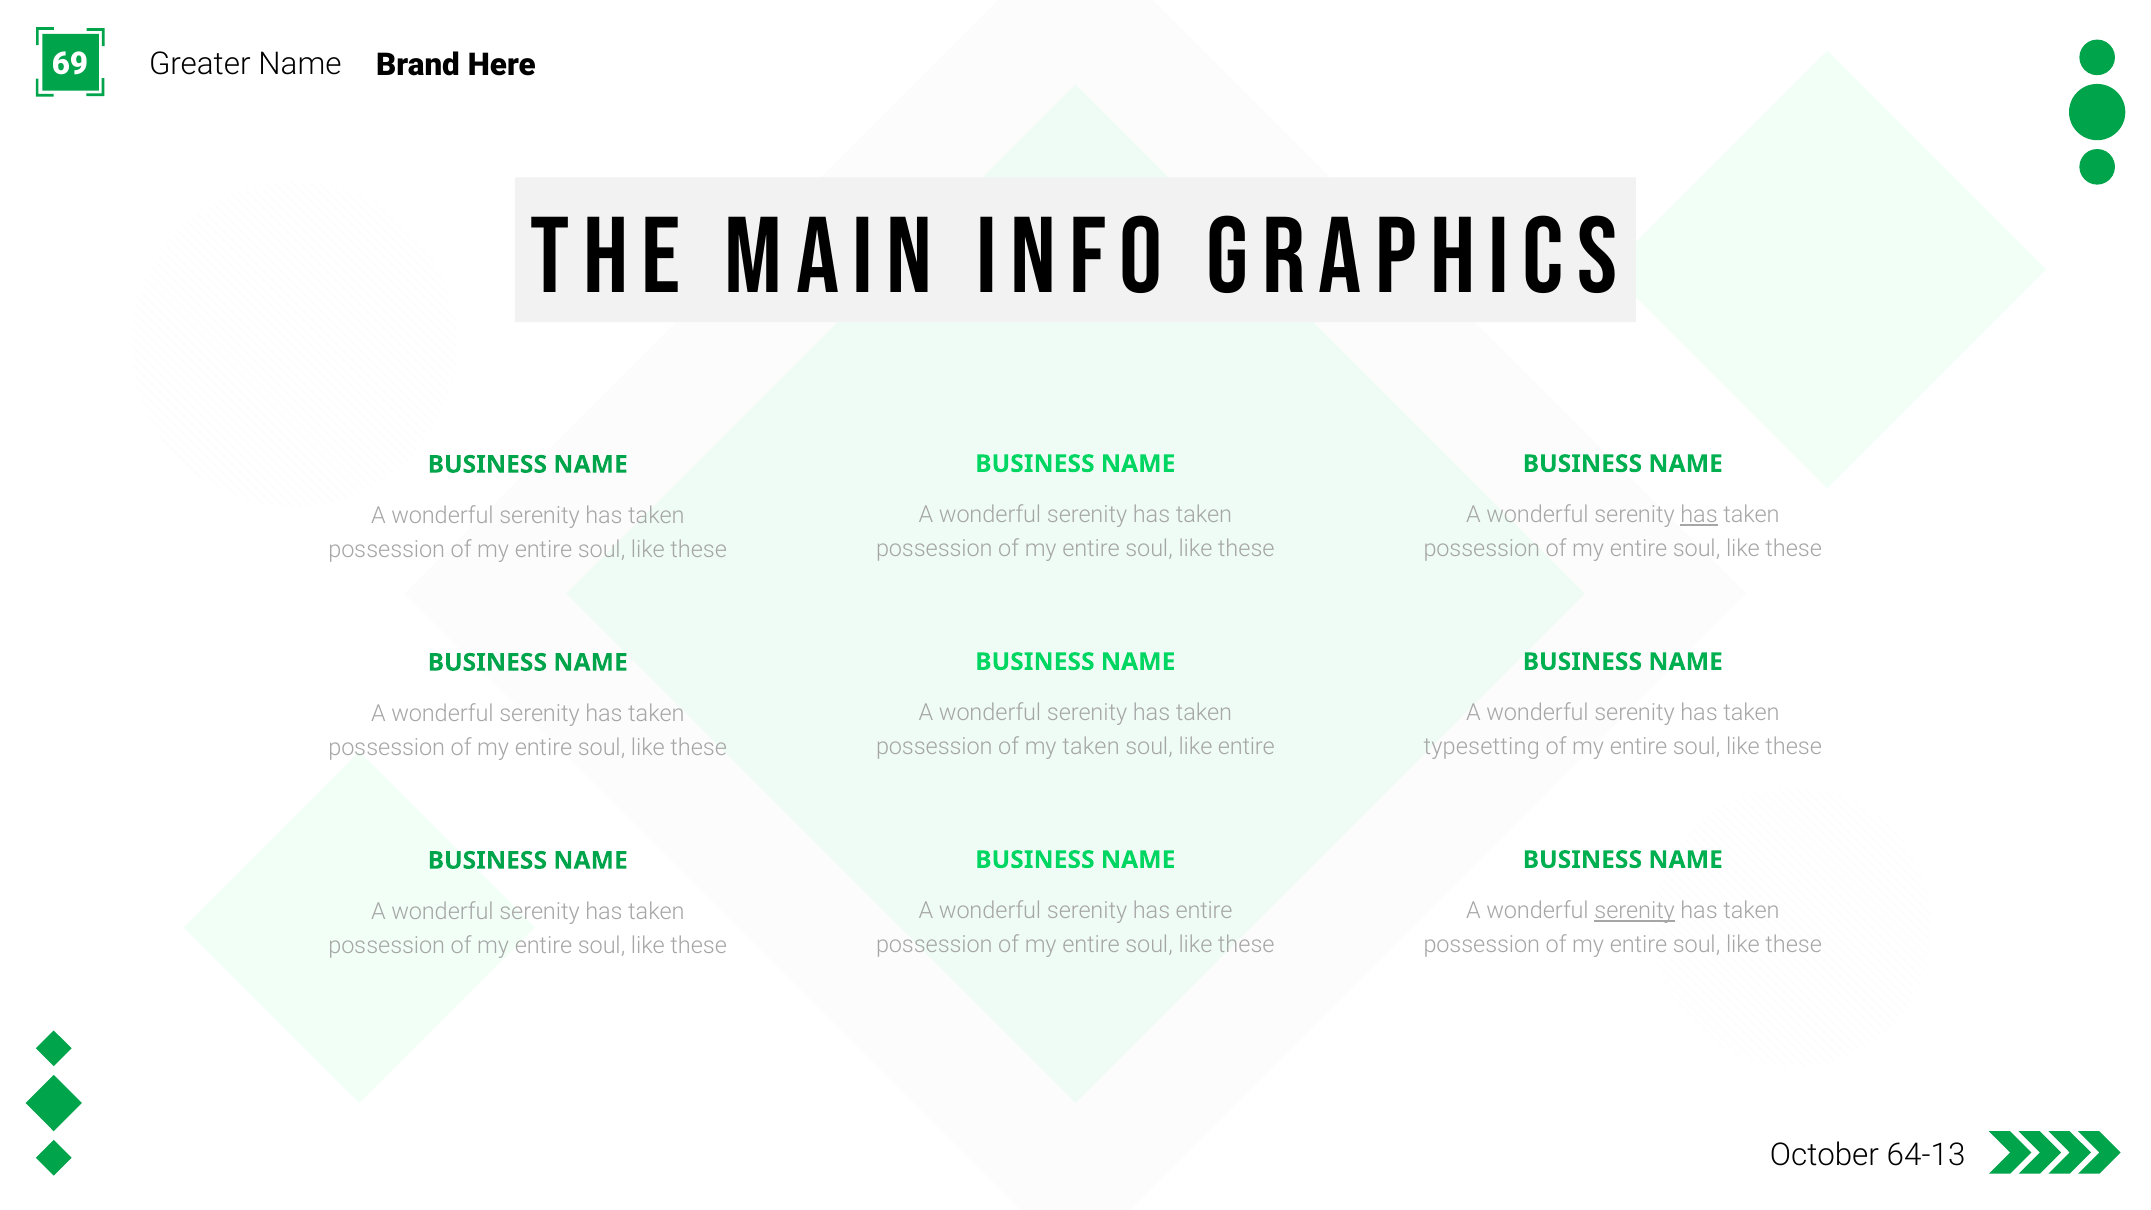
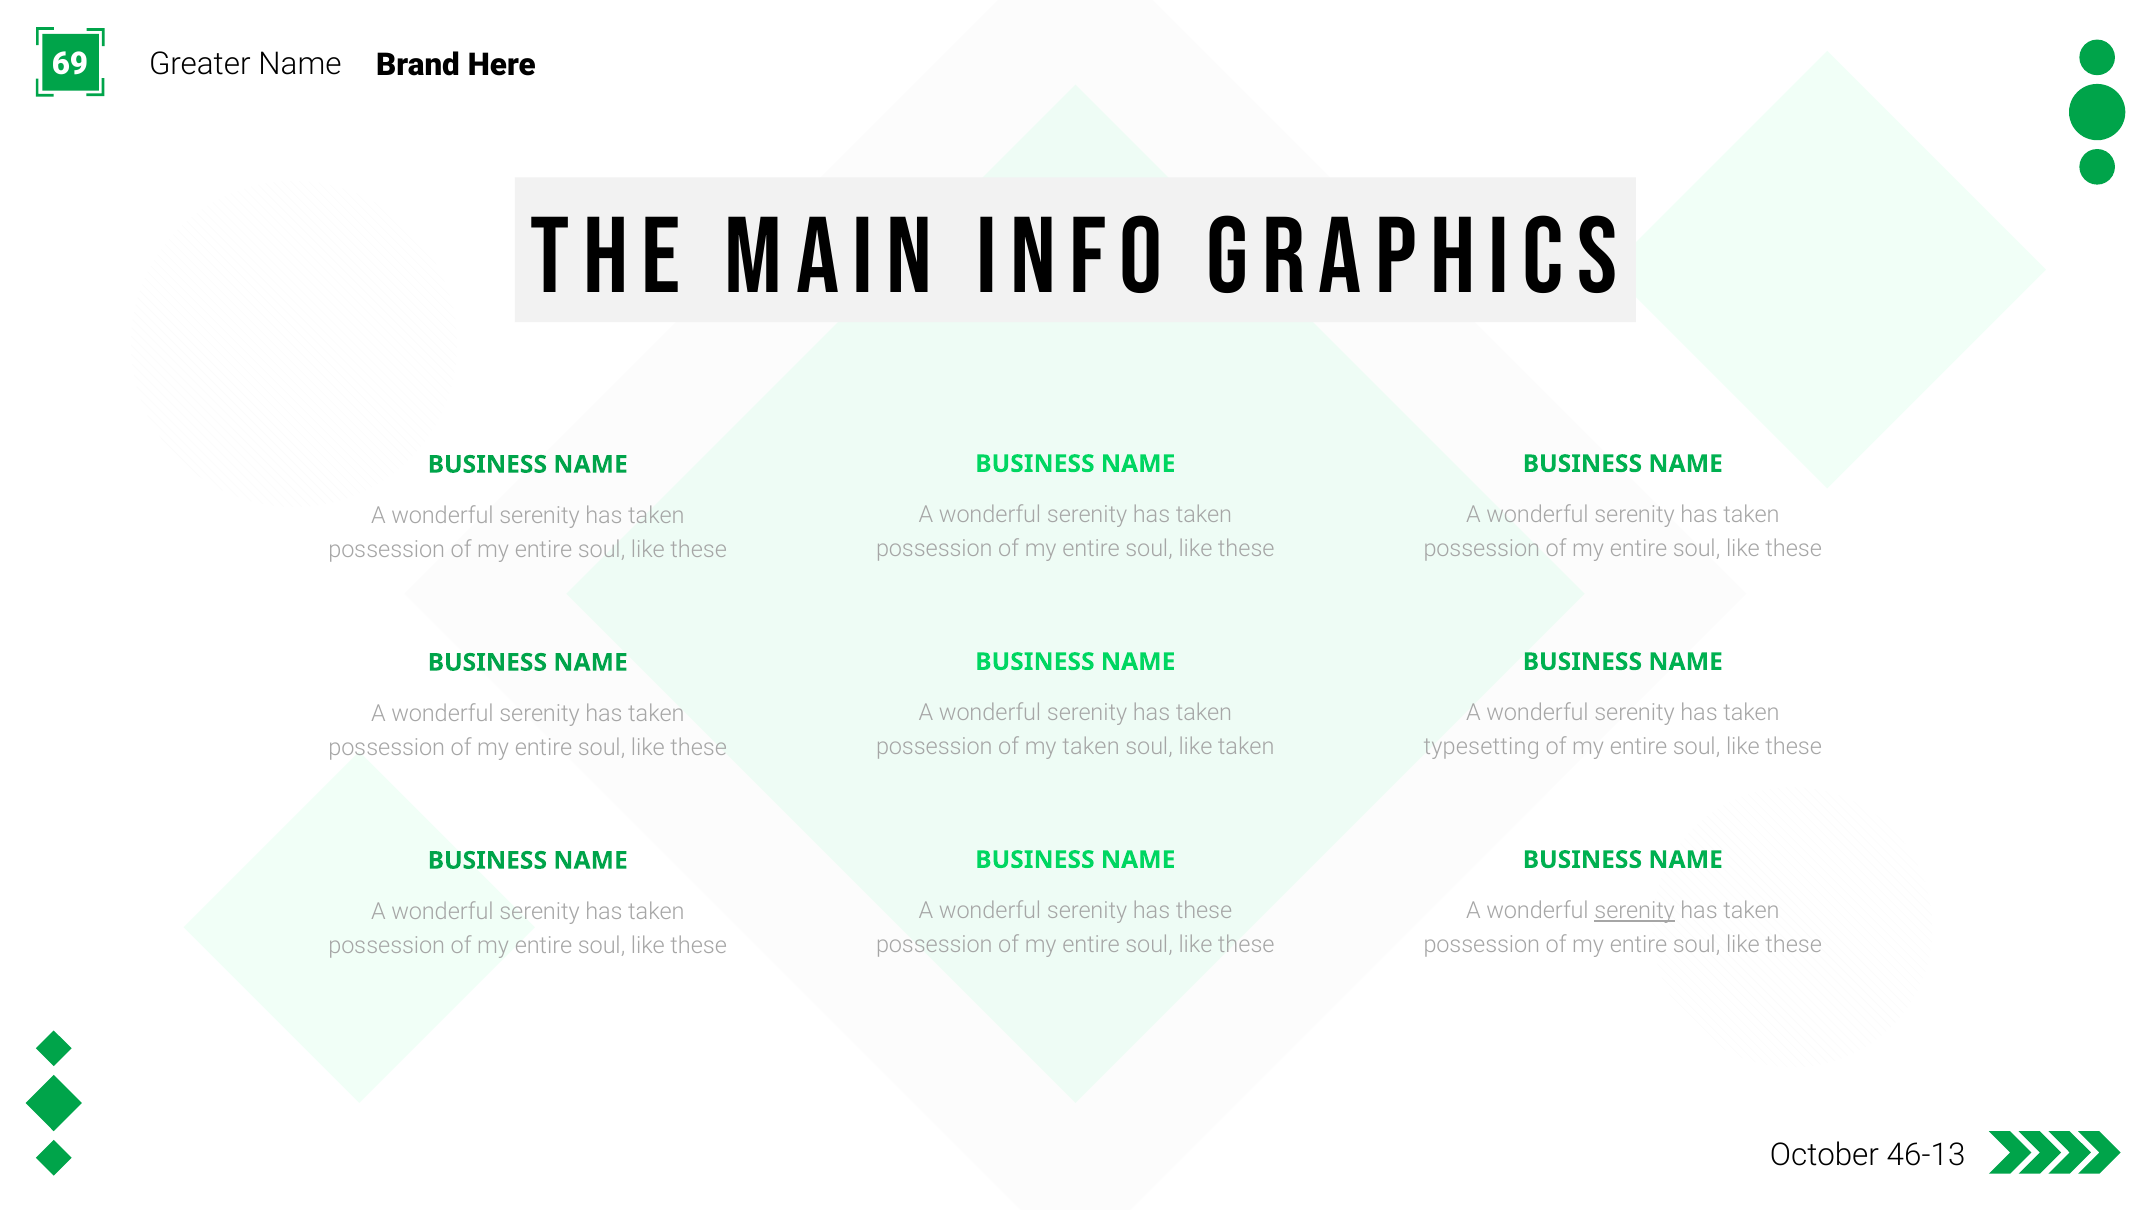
has underline: present -> none (1699, 515)
like entire: entire -> taken (1246, 747)
has entire: entire -> these (1204, 911)
64-13: 64-13 -> 46-13 (1926, 1155)
